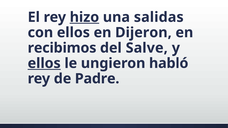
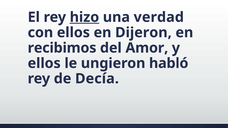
salidas: salidas -> verdad (159, 17)
Salve: Salve -> Amor (147, 48)
ellos underline: present -> none (44, 63)
Padre: Padre -> Decía (97, 79)
